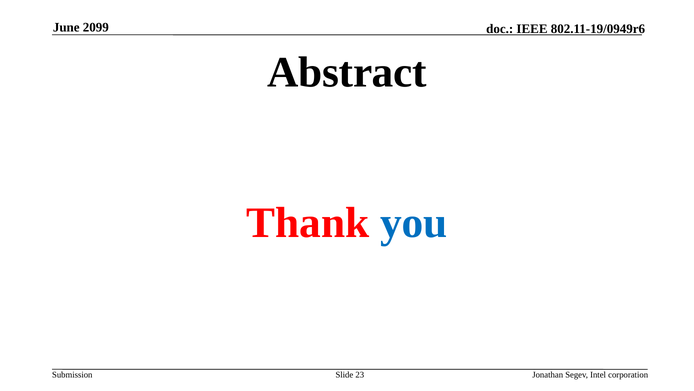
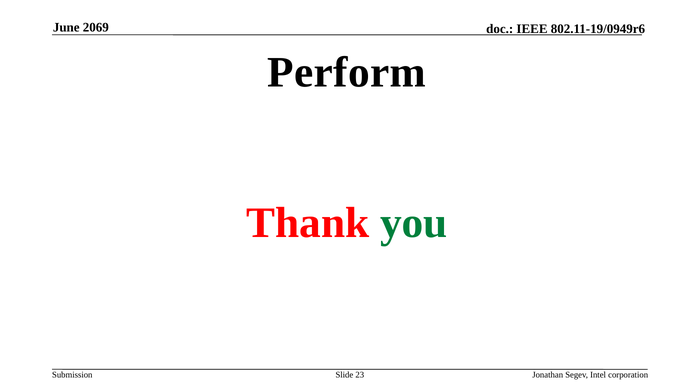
2099: 2099 -> 2069 (96, 28)
Abstract: Abstract -> Perform (347, 72)
you colour: blue -> green (414, 223)
